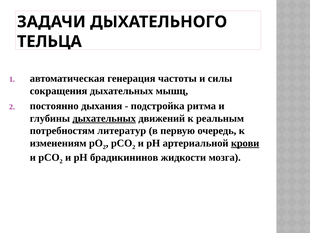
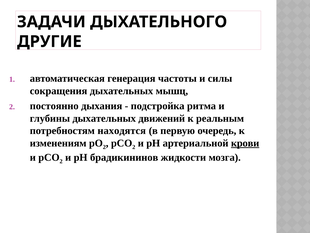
ТЕЛЬЦА: ТЕЛЬЦА -> ДРУГИЕ (49, 41)
дыхательных underline: present -> none (104, 118)
литератур: литератур -> находятся (122, 131)
